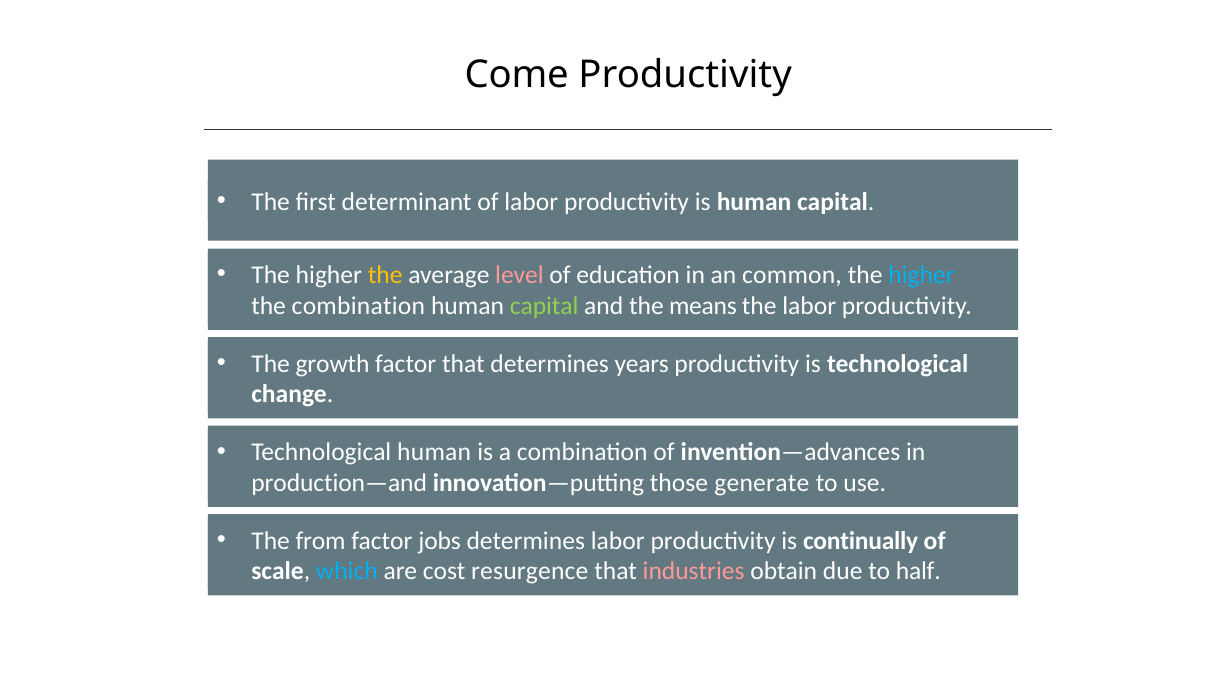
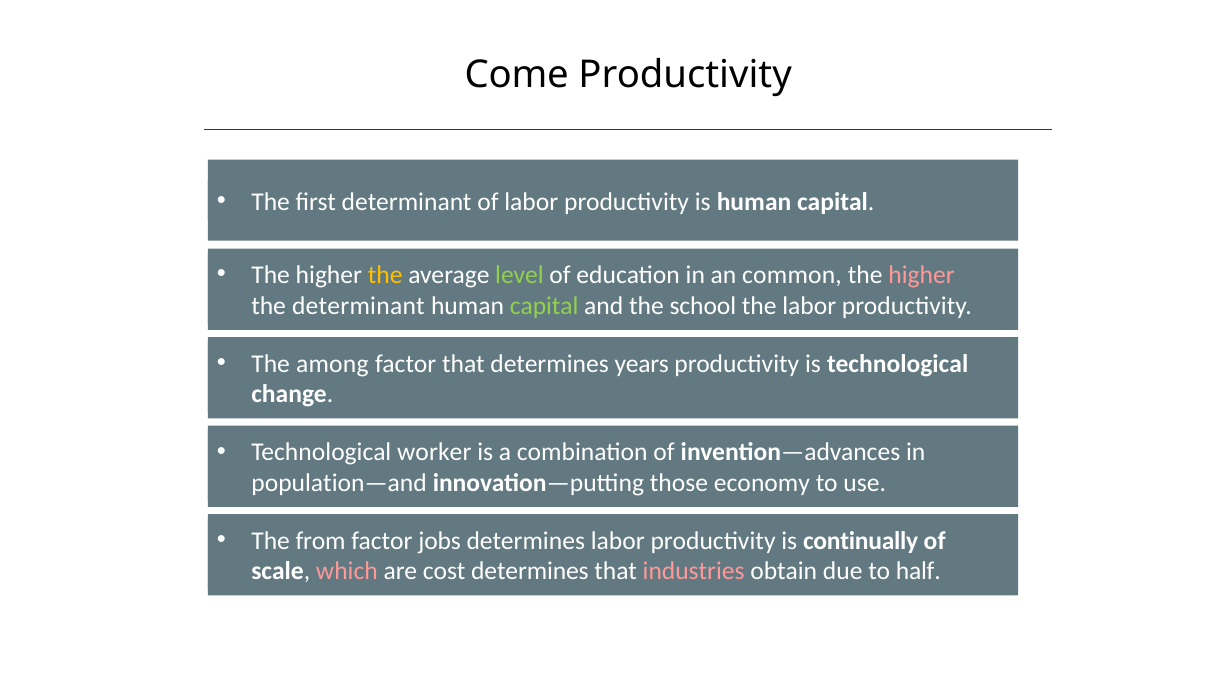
level colour: pink -> light green (519, 275)
higher colour: light blue -> pink (922, 275)
the combination: combination -> determinant (358, 305)
means: means -> school (703, 305)
growth: growth -> among (332, 364)
Technological human: human -> worker (434, 452)
production—and: production—and -> population—and (339, 483)
generate: generate -> economy (762, 483)
which colour: light blue -> pink (347, 571)
cost resurgence: resurgence -> determines (530, 571)
